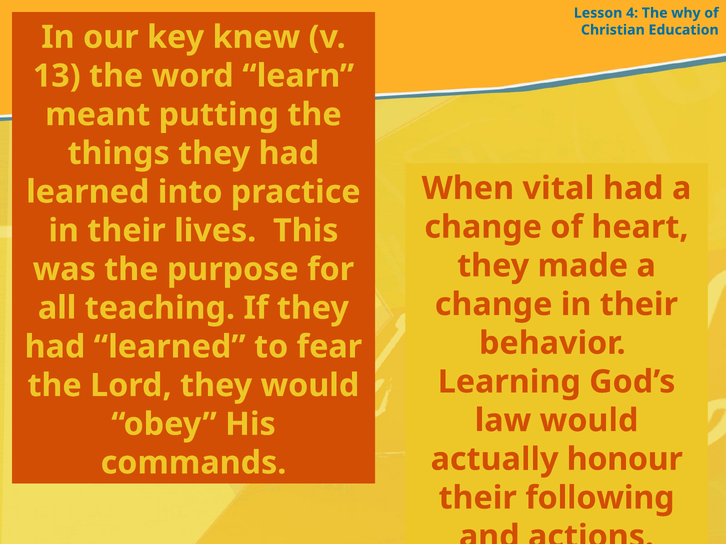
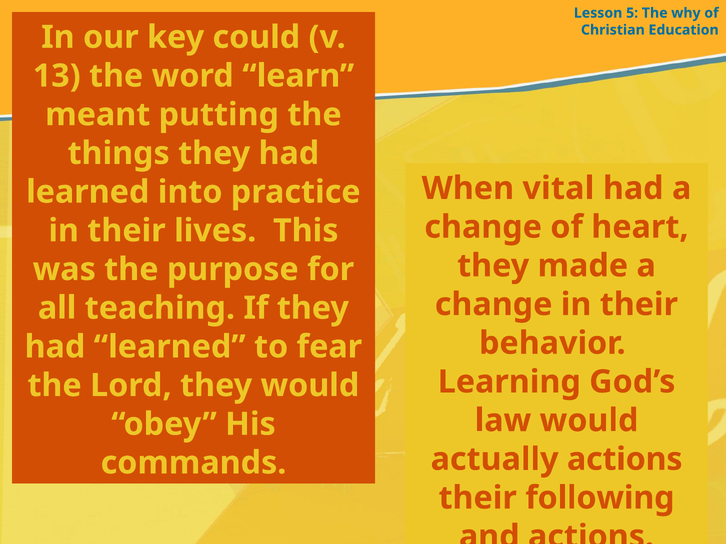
4: 4 -> 5 (632, 13)
knew: knew -> could (256, 37)
actually honour: honour -> actions (625, 460)
